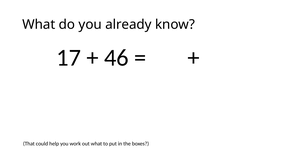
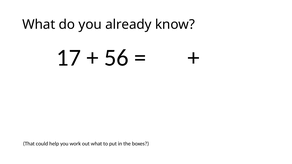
46: 46 -> 56 (116, 58)
